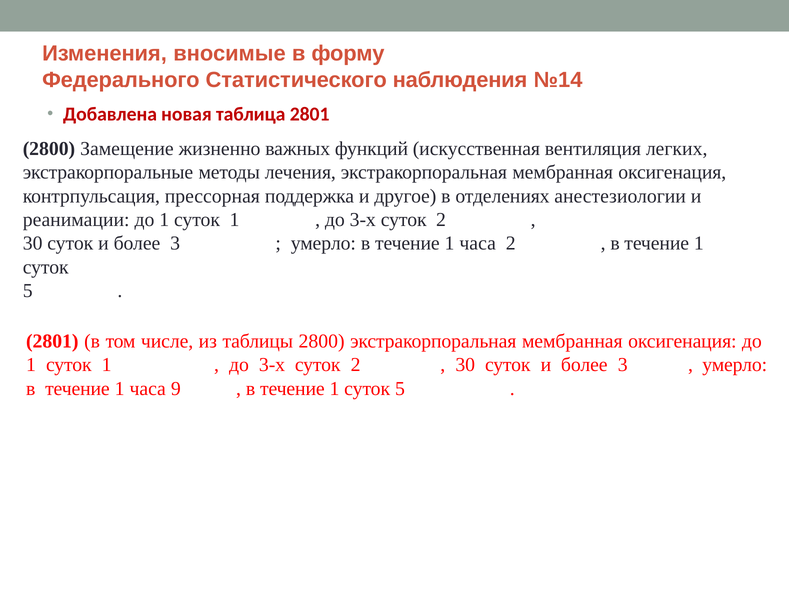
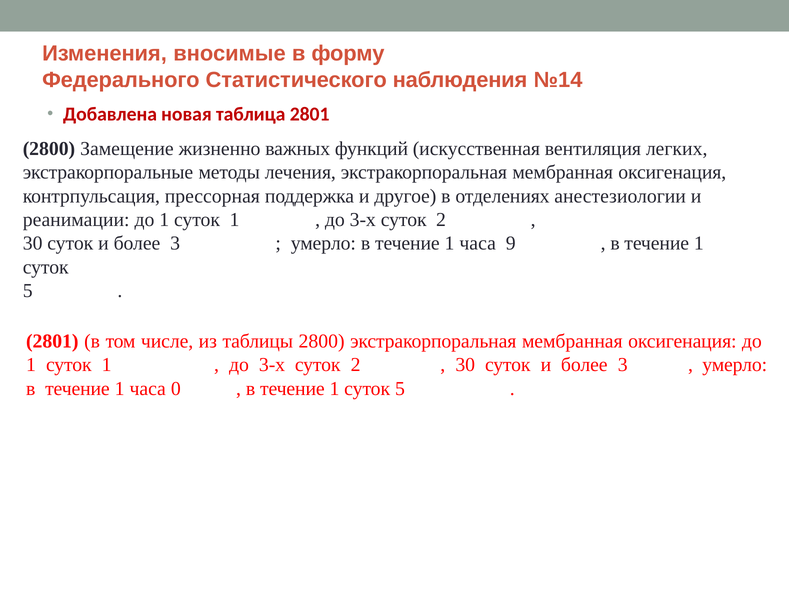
часа 2: 2 -> 9 (511, 243)
9: 9 -> 0 (176, 388)
